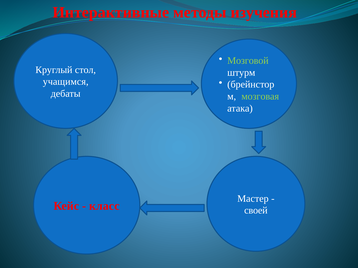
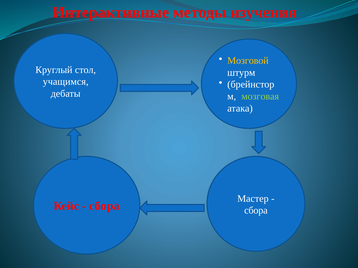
Мозговой colour: light green -> yellow (248, 61)
класс: класс -> сбора (104, 206)
своей: своей -> сбора (256, 211)
